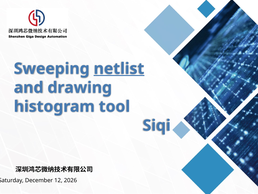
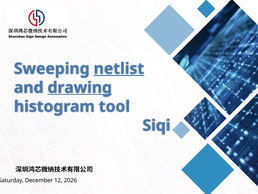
drawing underline: none -> present (80, 87)
